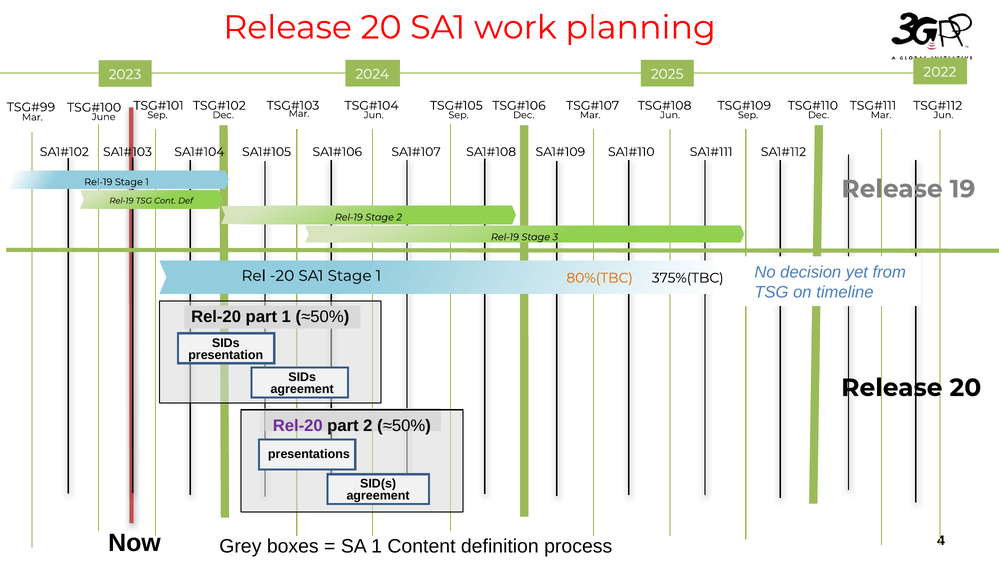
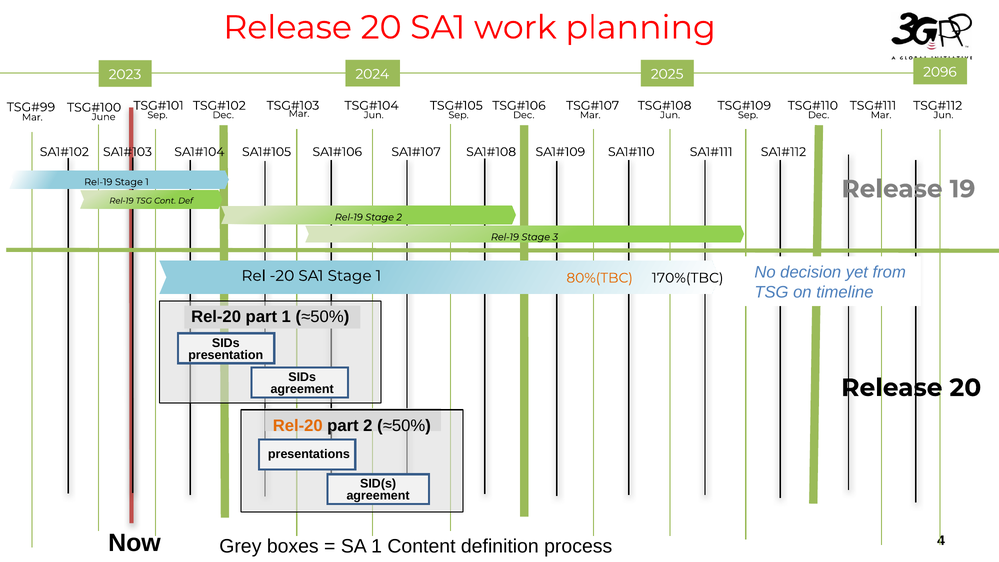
2022: 2022 -> 2096 (940, 72)
375%(TBC: 375%(TBC -> 170%(TBC (688, 278)
Rel-20 colour: purple -> orange (298, 426)
